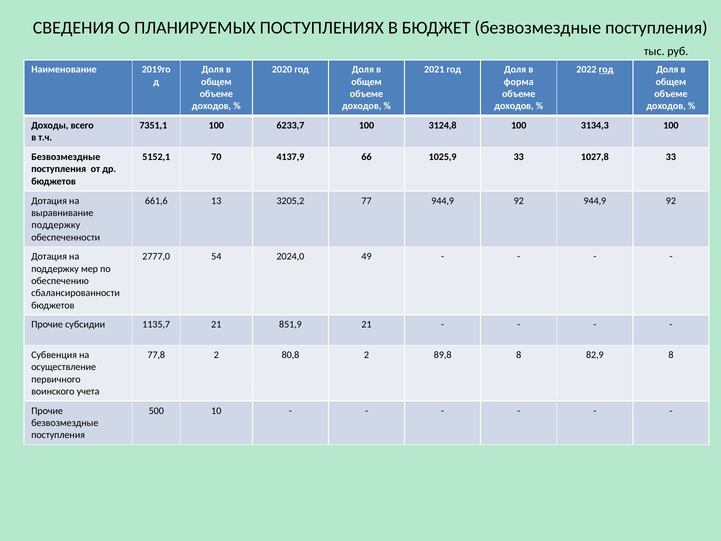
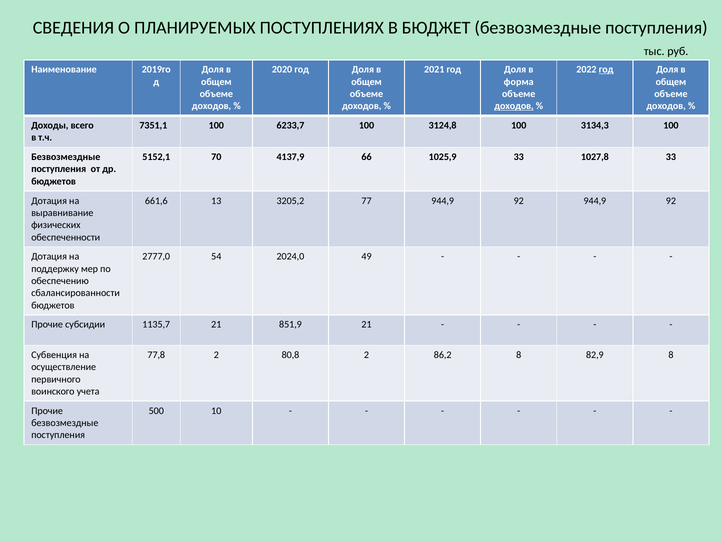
доходов underline: none -> present (514, 106)
поддержку: поддержку -> физических (56, 225)
89,8: 89,8 -> 86,2 (443, 355)
